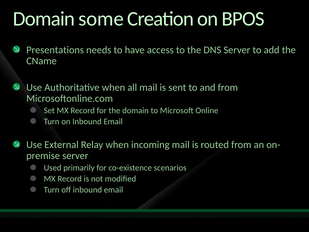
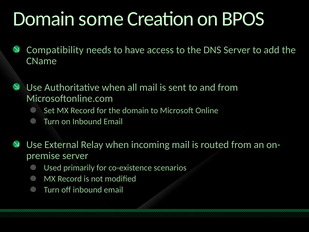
Presentations: Presentations -> Compatibility (55, 50)
